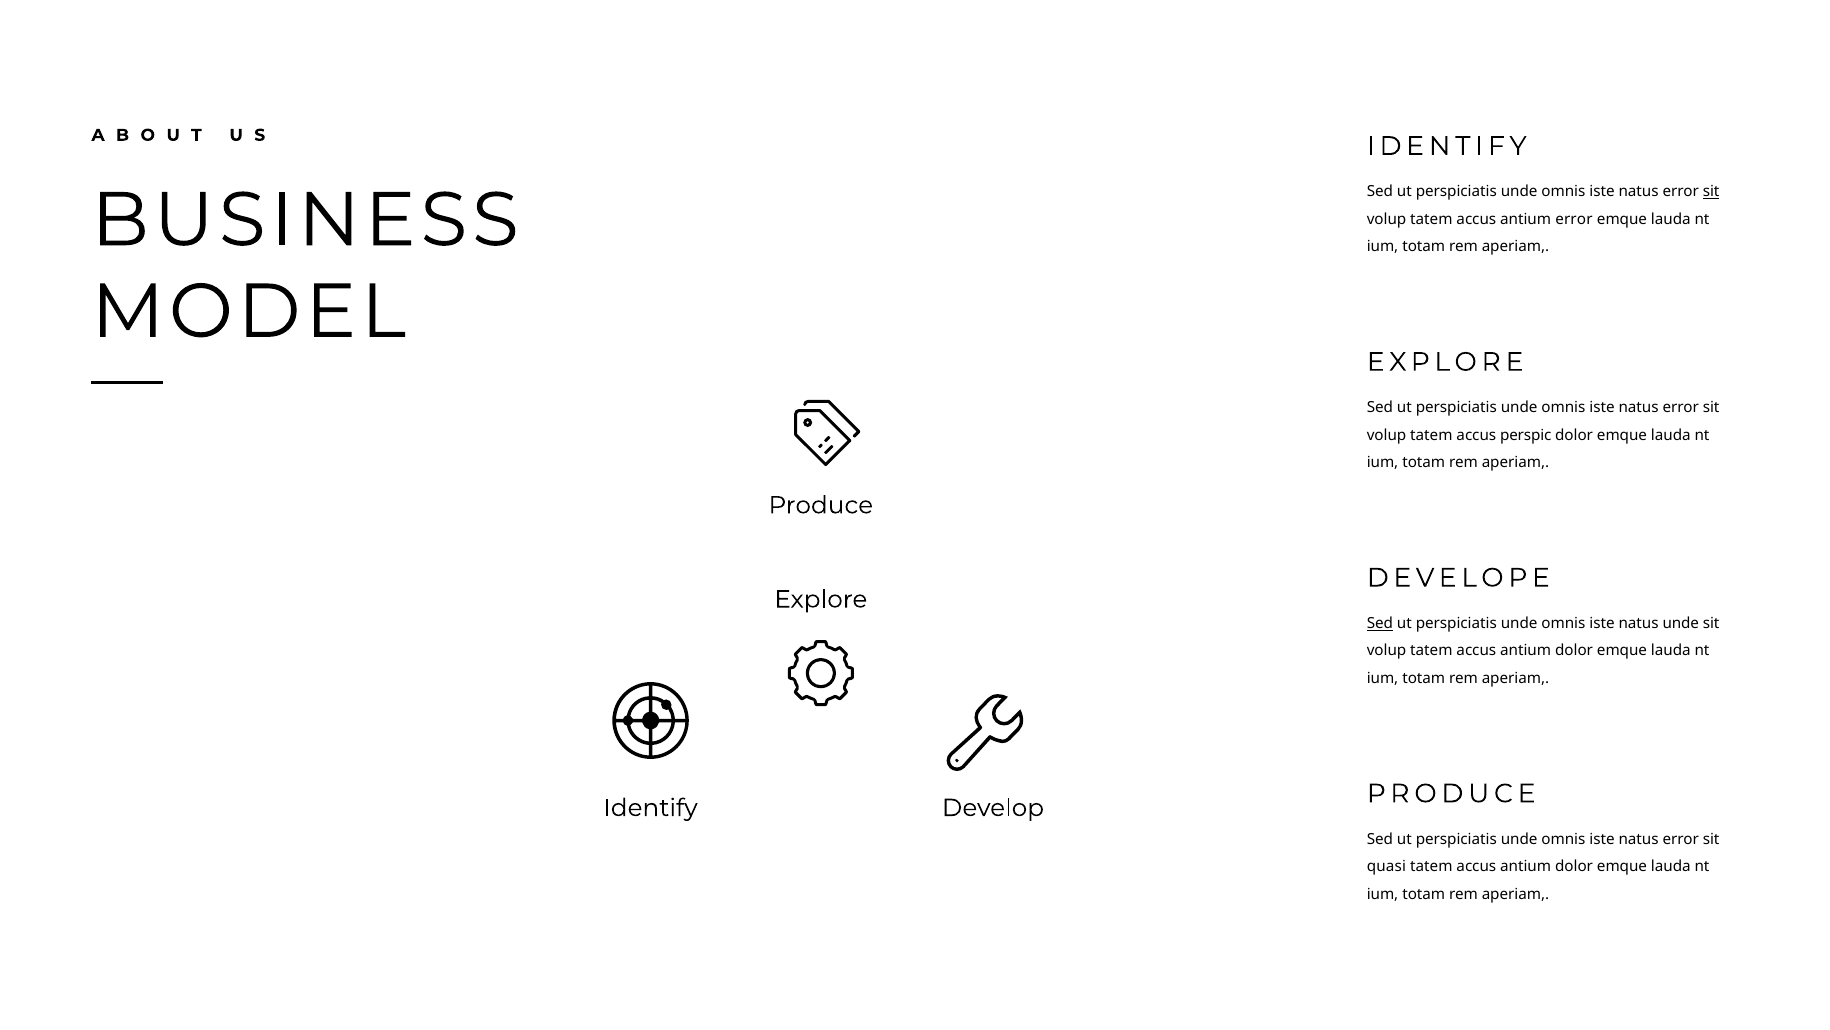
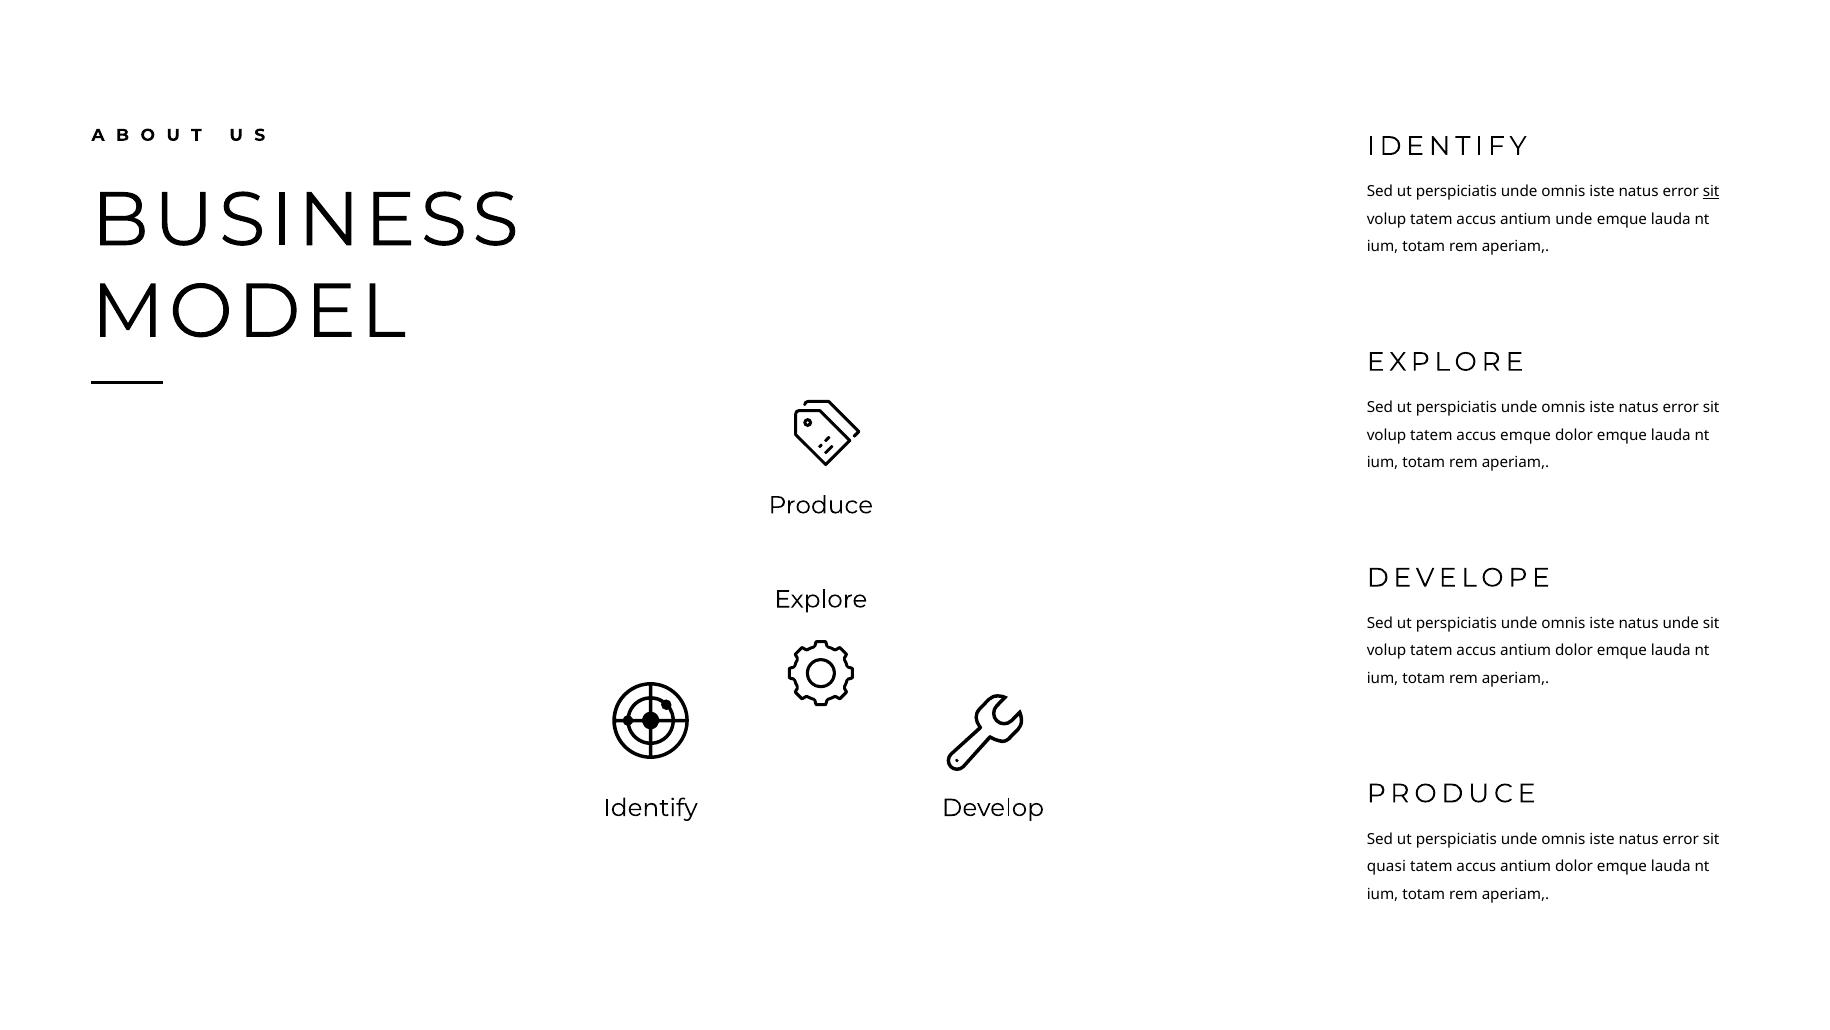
antium error: error -> unde (1574, 219)
accus perspic: perspic -> emque (1526, 435)
Sed underline: present -> none (1380, 623)
